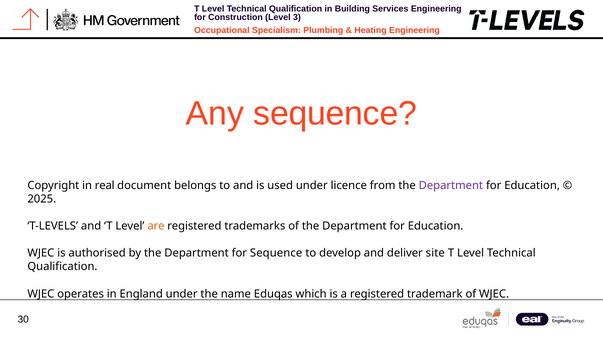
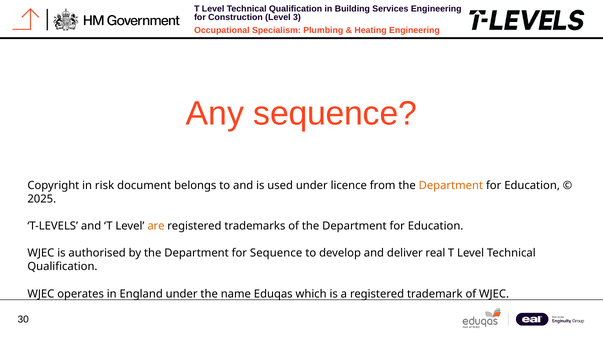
real: real -> risk (105, 186)
Department colour: purple -> orange (451, 186)
site: site -> real (435, 253)
